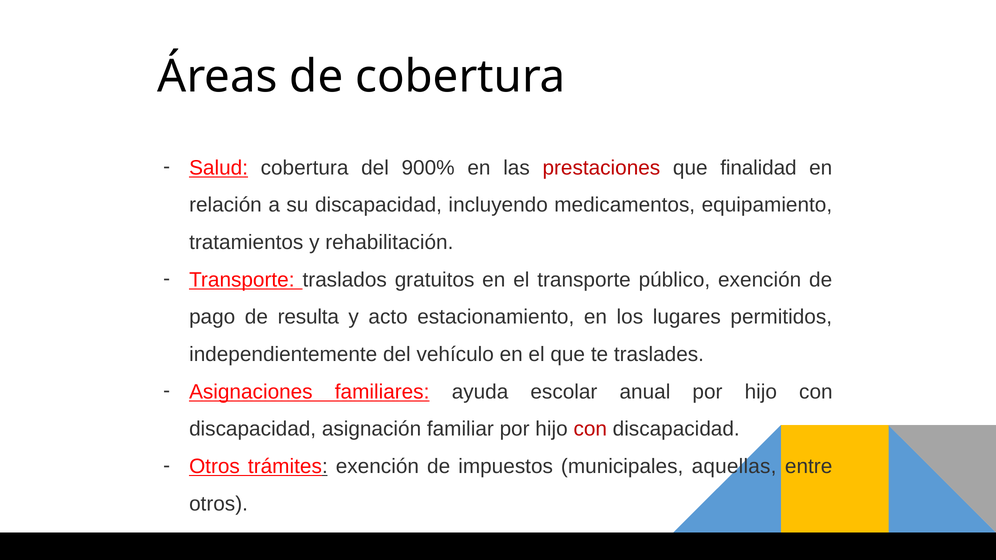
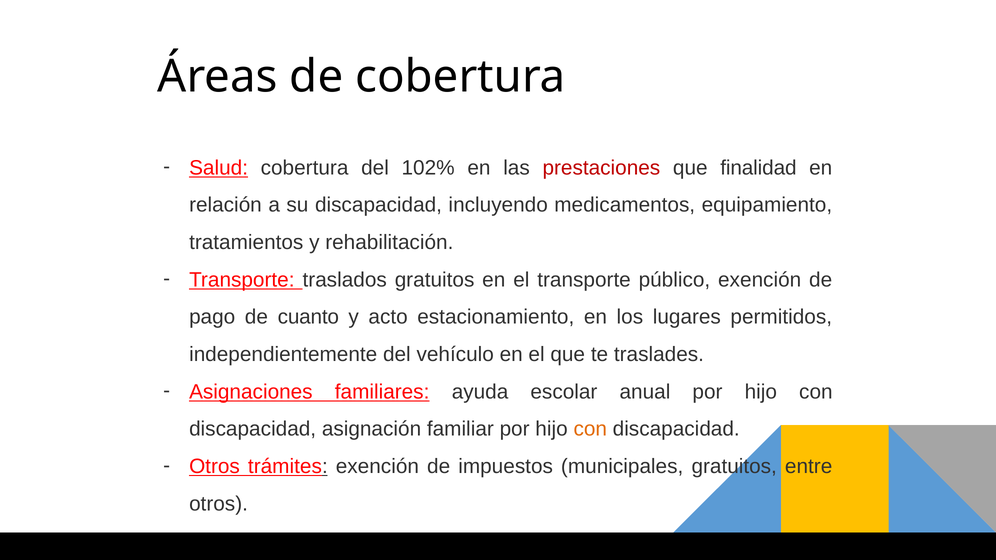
900%: 900% -> 102% (428, 168)
resulta: resulta -> cuanto (308, 317)
con colour: red -> orange (590, 429)
municipales aquellas: aquellas -> gratuitos (734, 467)
